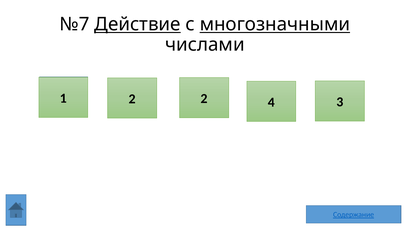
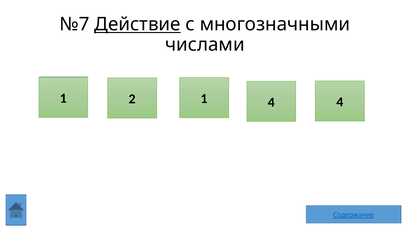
многозначными underline: present -> none (275, 24)
2 2: 2 -> 1 (204, 98)
4 3: 3 -> 4 (340, 102)
